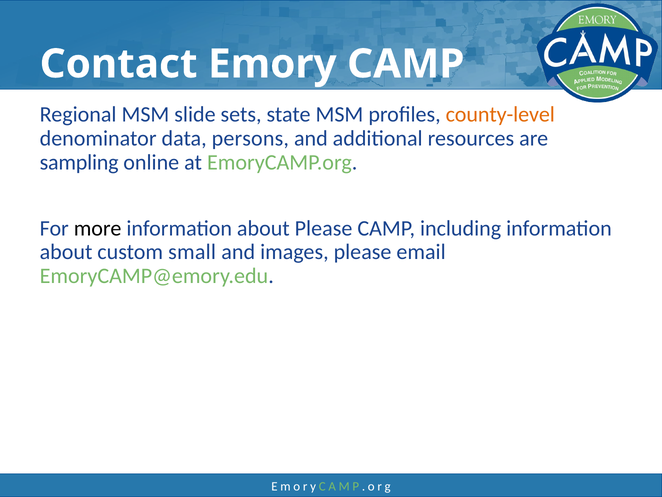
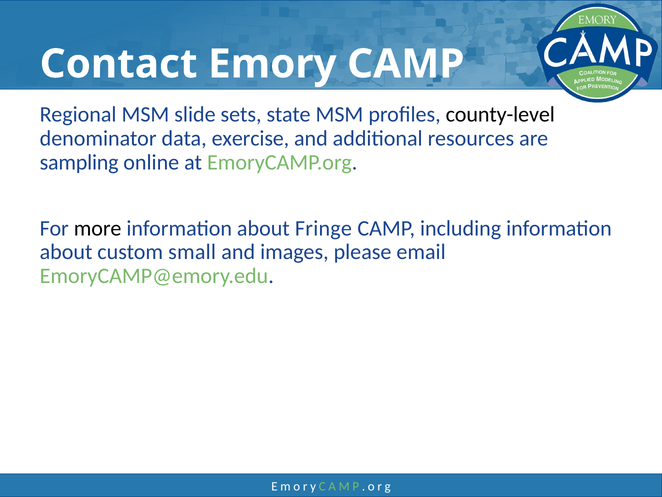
county-level colour: orange -> black (500, 114)
persons: persons -> exercise (250, 138)
about Please: Please -> Fringe (323, 228)
